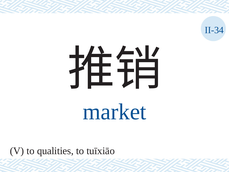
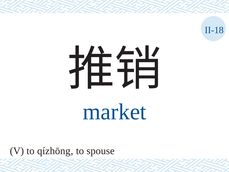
II-34: II-34 -> II-18 (214, 30)
qualities: qualities -> qízhōng (55, 151)
tuīxiāo: tuīxiāo -> spouse (101, 151)
